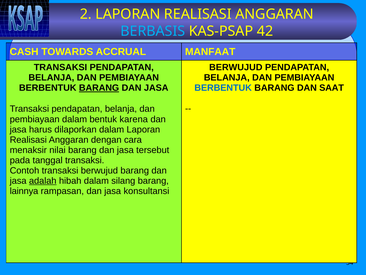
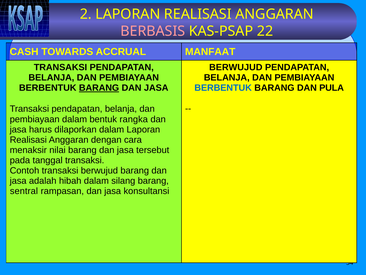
BERBASIS colour: light blue -> pink (153, 31)
42: 42 -> 22 (265, 31)
SAAT: SAAT -> PULA (332, 88)
karena: karena -> rangka (134, 119)
adalah underline: present -> none (43, 180)
lainnya: lainnya -> sentral (24, 191)
